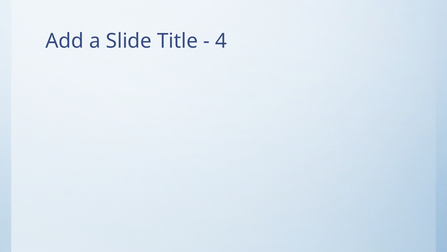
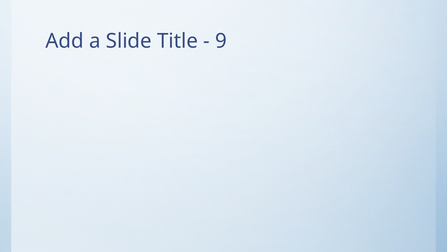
4: 4 -> 9 (221, 41)
